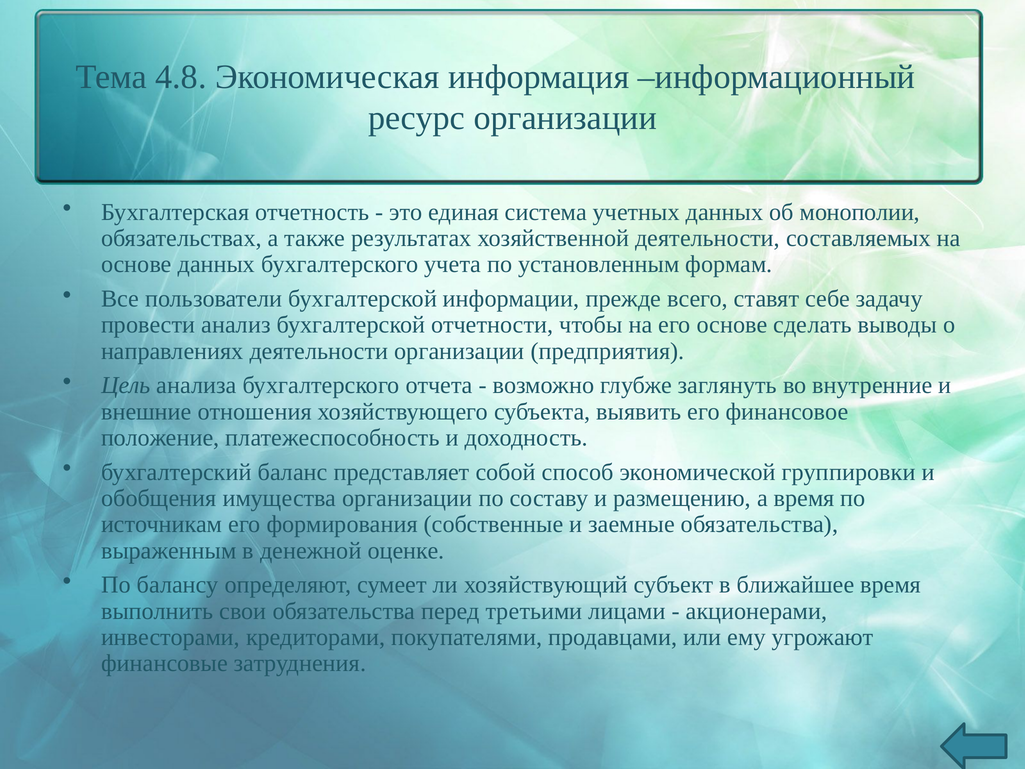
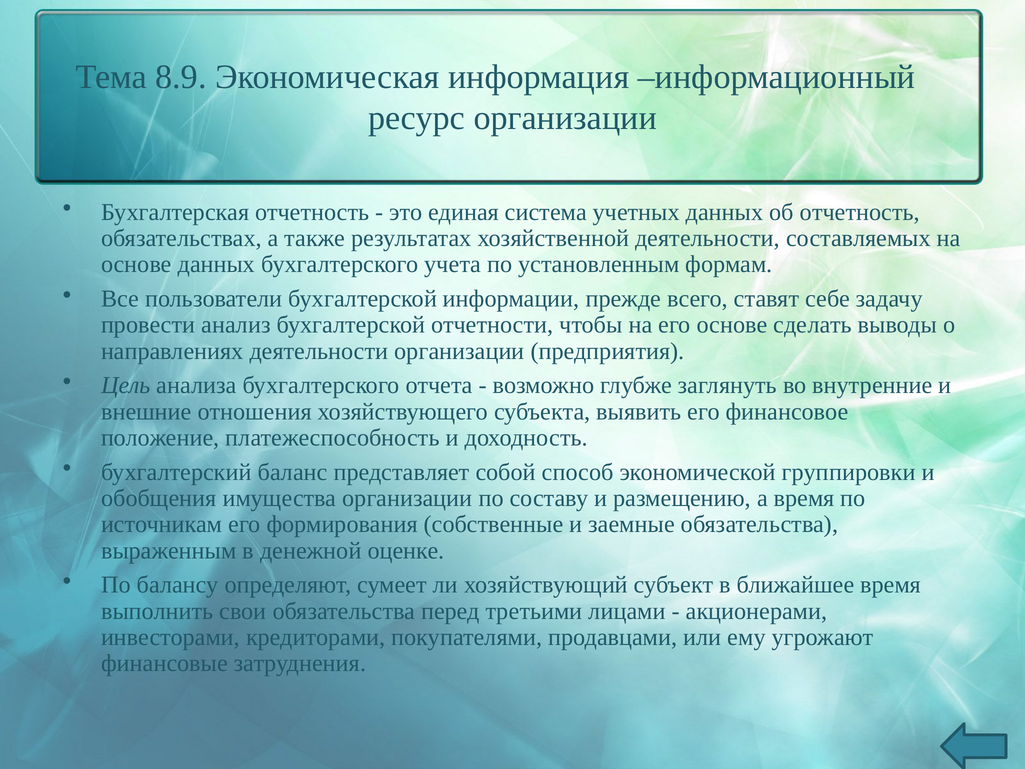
4.8: 4.8 -> 8.9 (181, 77)
об монополии: монополии -> отчетность (860, 212)
